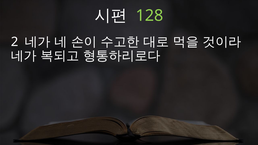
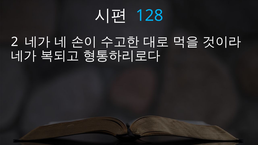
128 colour: light green -> light blue (149, 16)
